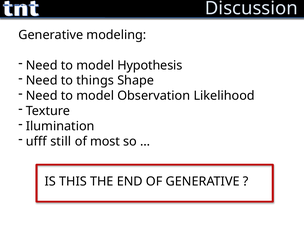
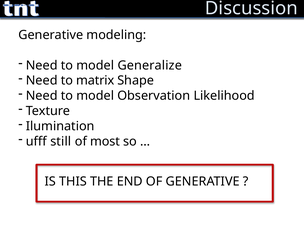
Hypothesis: Hypothesis -> Generalize (150, 65)
things: things -> matrix (95, 81)
